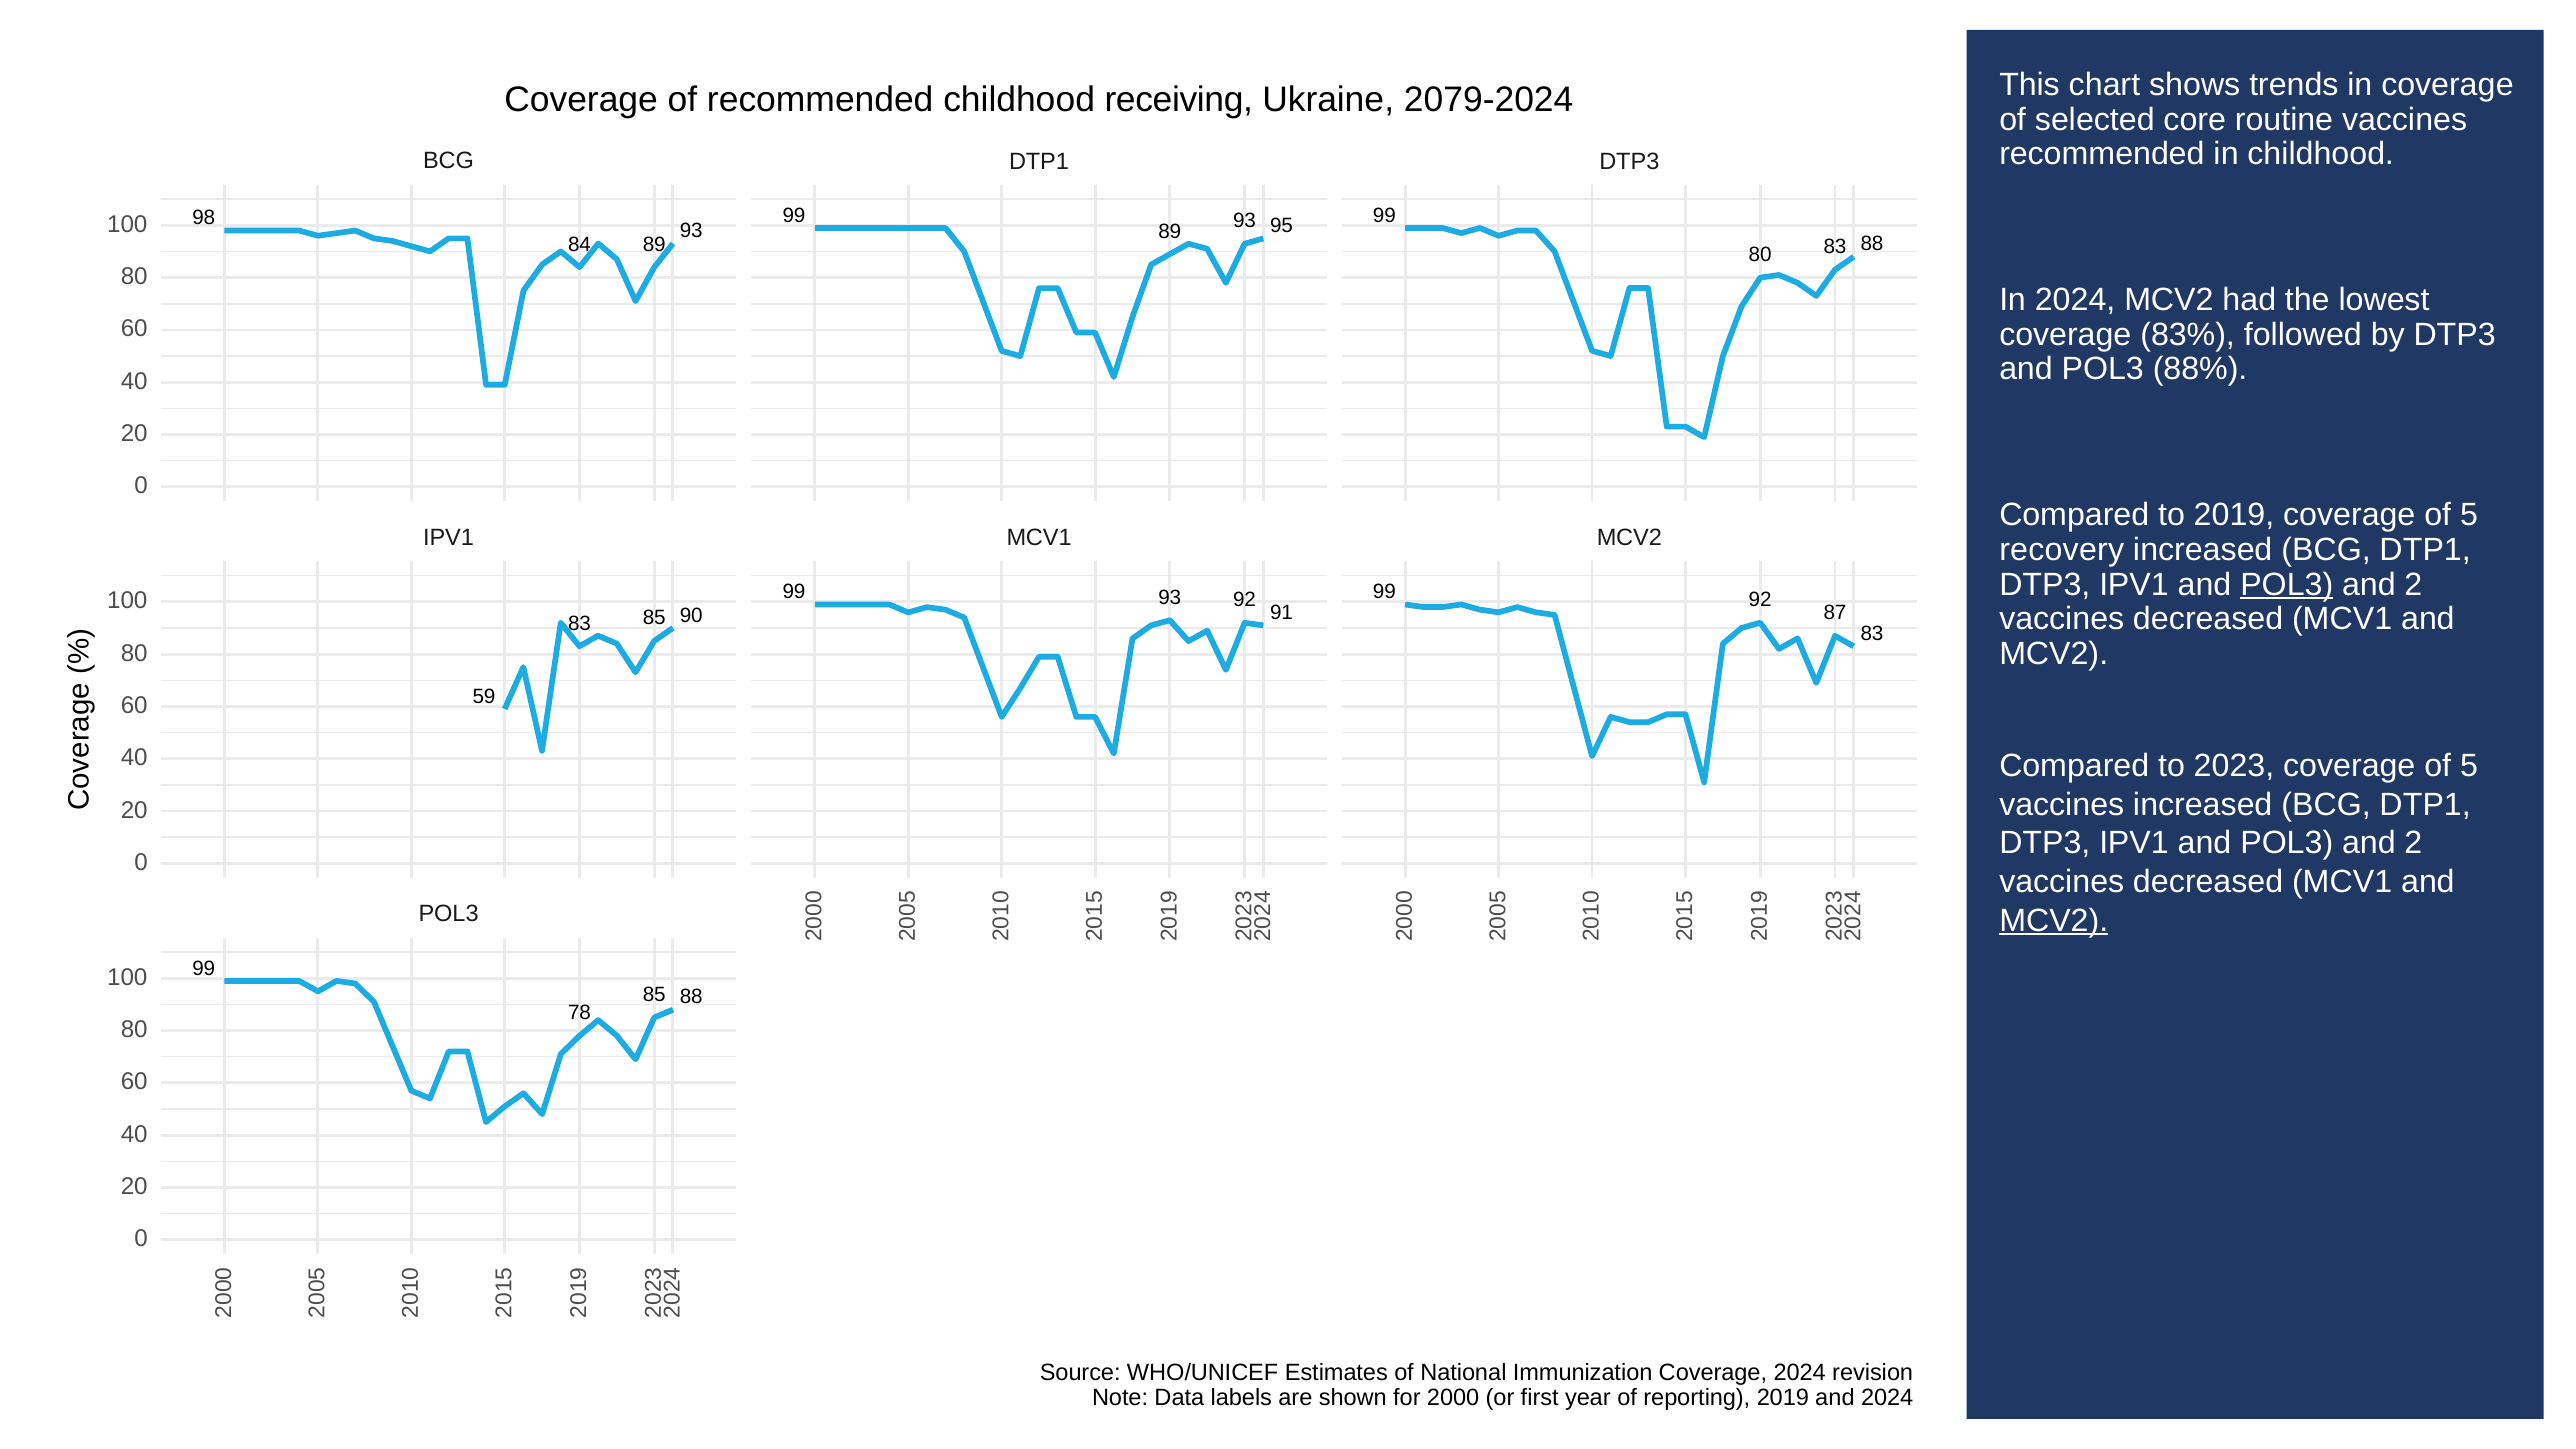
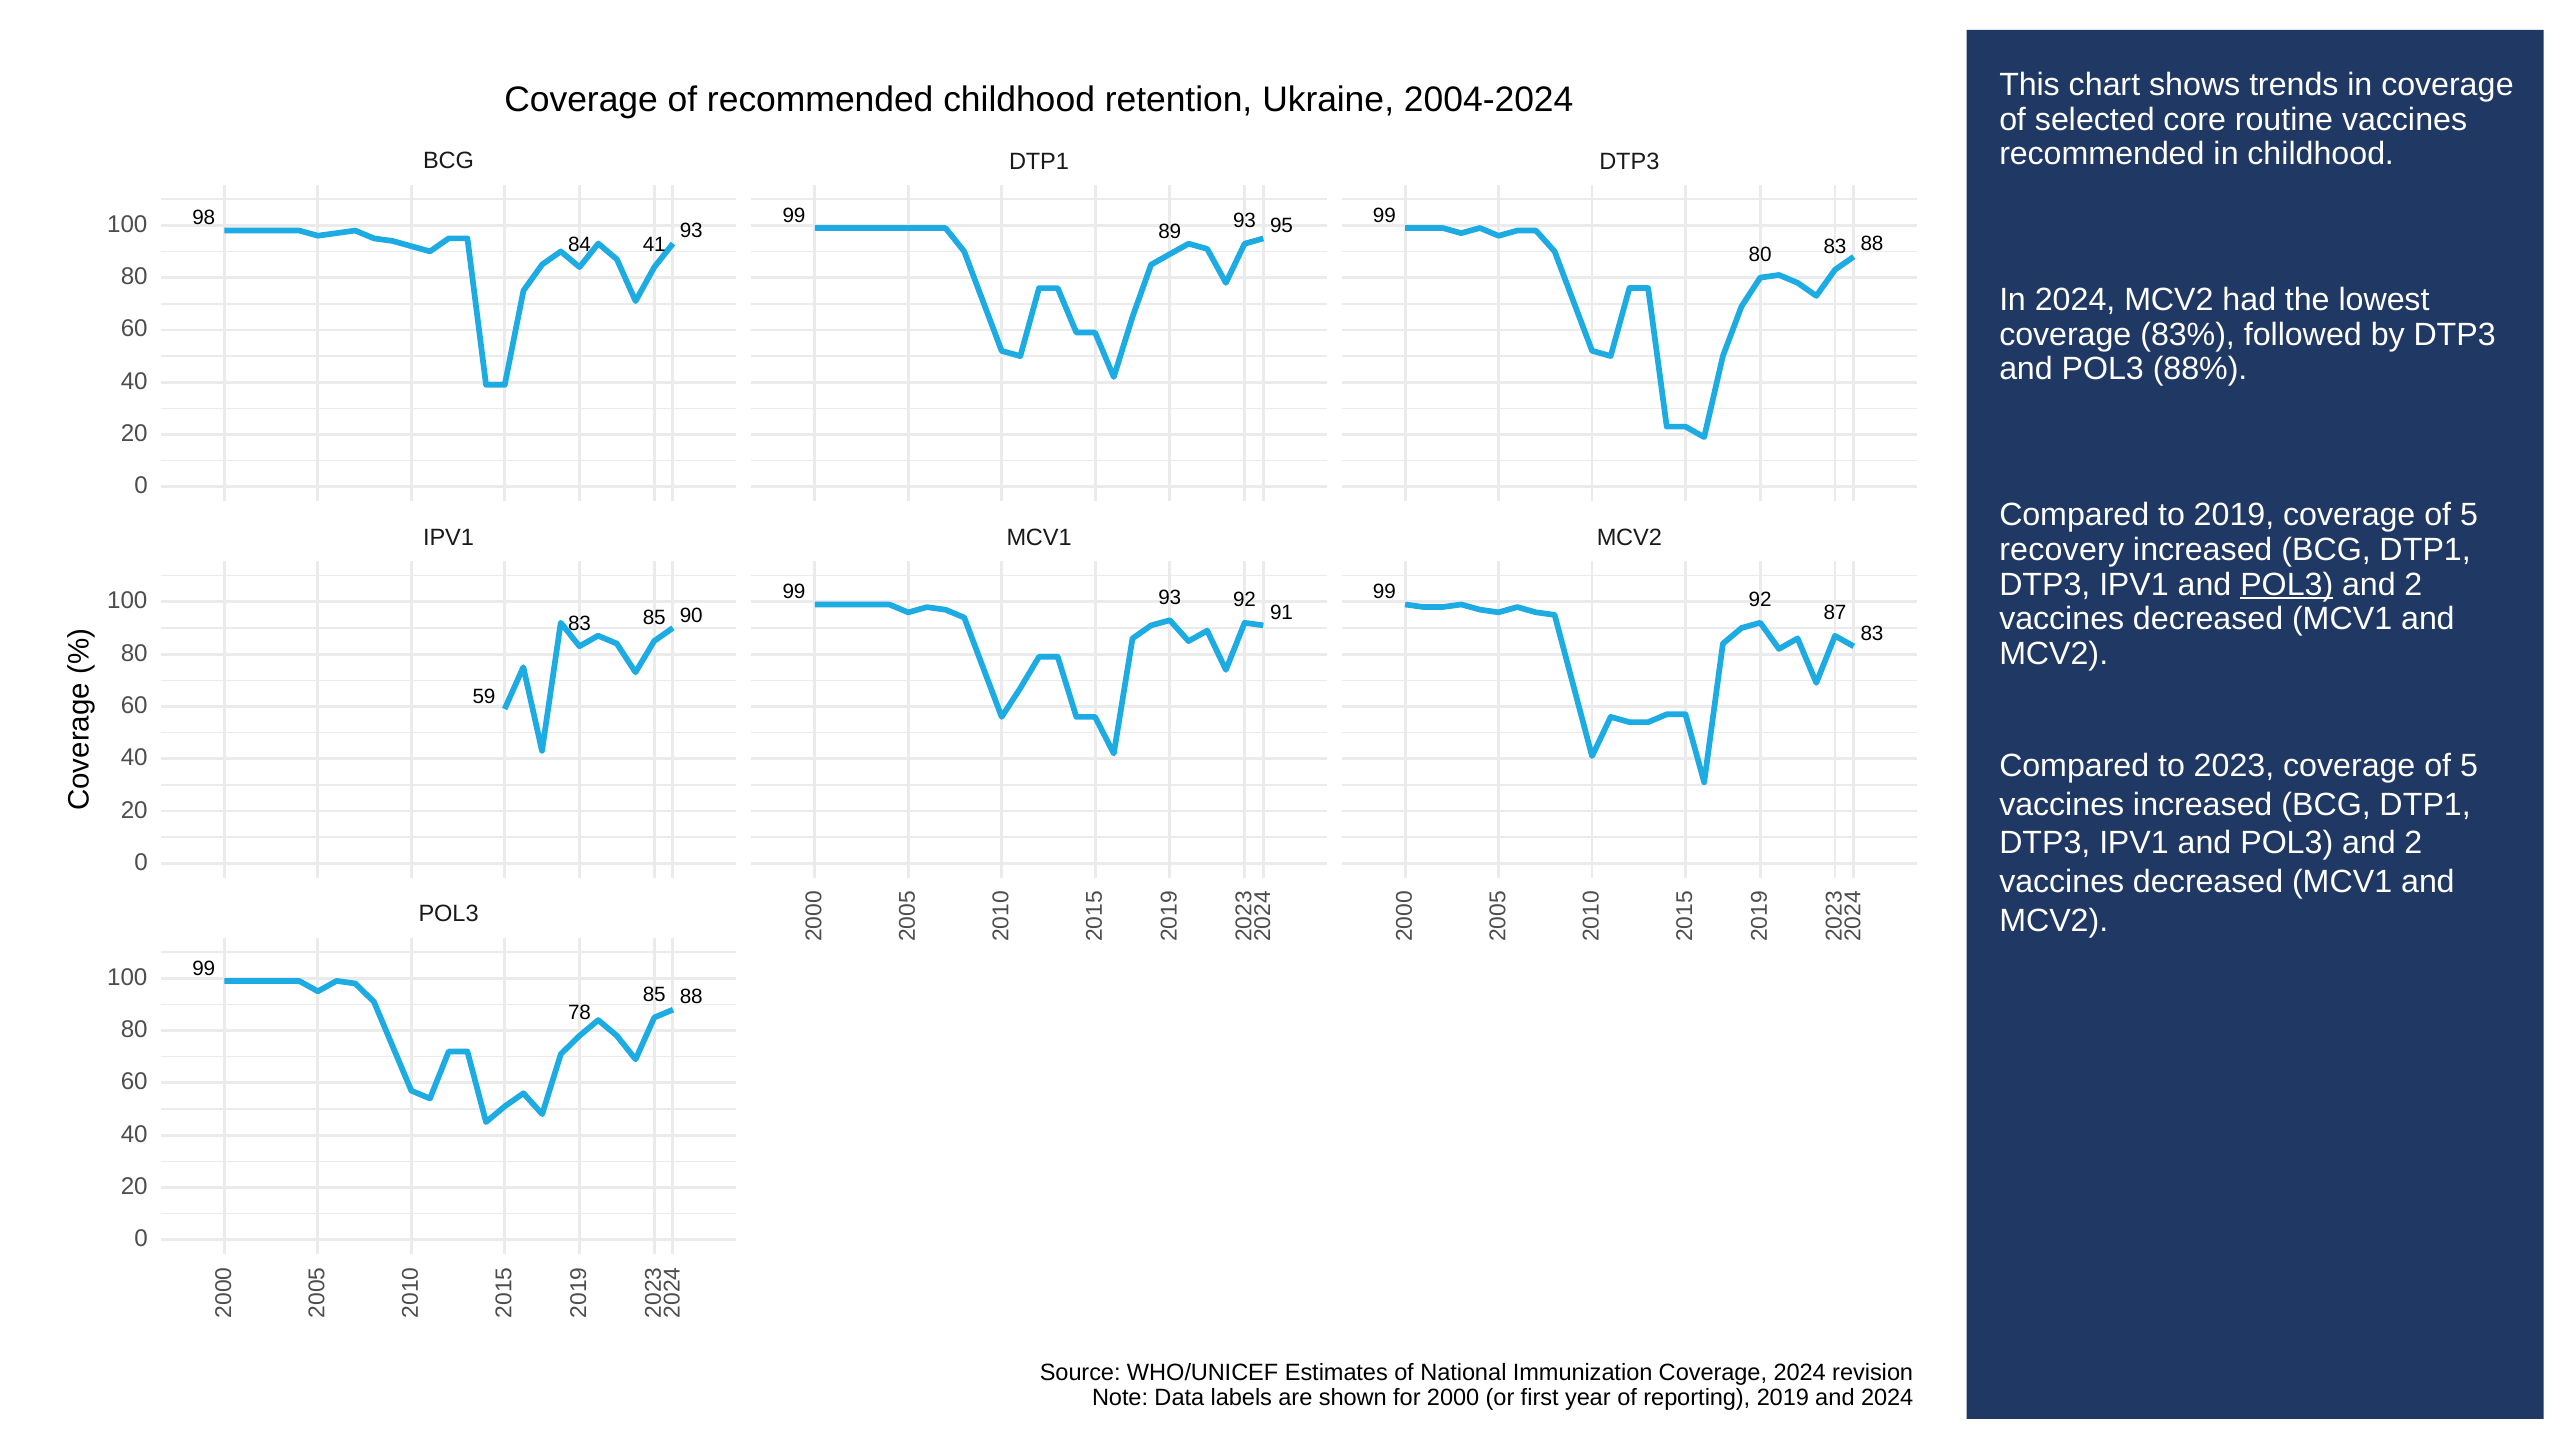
receiving: receiving -> retention (1179, 100)
2079-2024: 2079-2024 -> 2004-2024 (1489, 100)
84 89: 89 -> 41 (654, 244)
MCV2 underline: present -> none (2054, 920)
